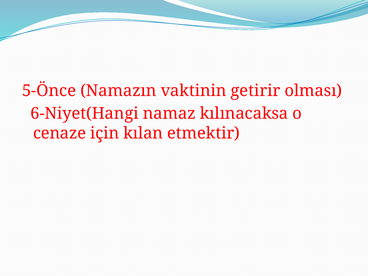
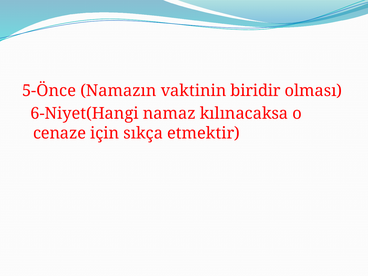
getirir: getirir -> biridir (256, 91)
kılan: kılan -> sıkça (143, 133)
